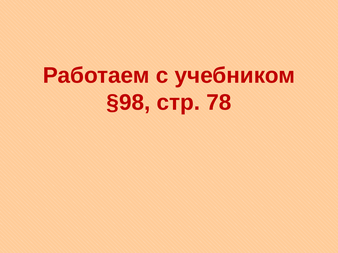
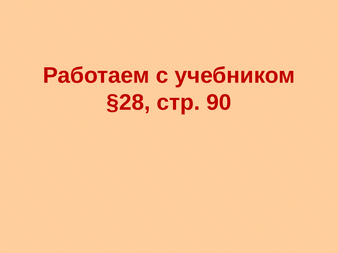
§98: §98 -> §28 (128, 103)
78: 78 -> 90 (219, 103)
